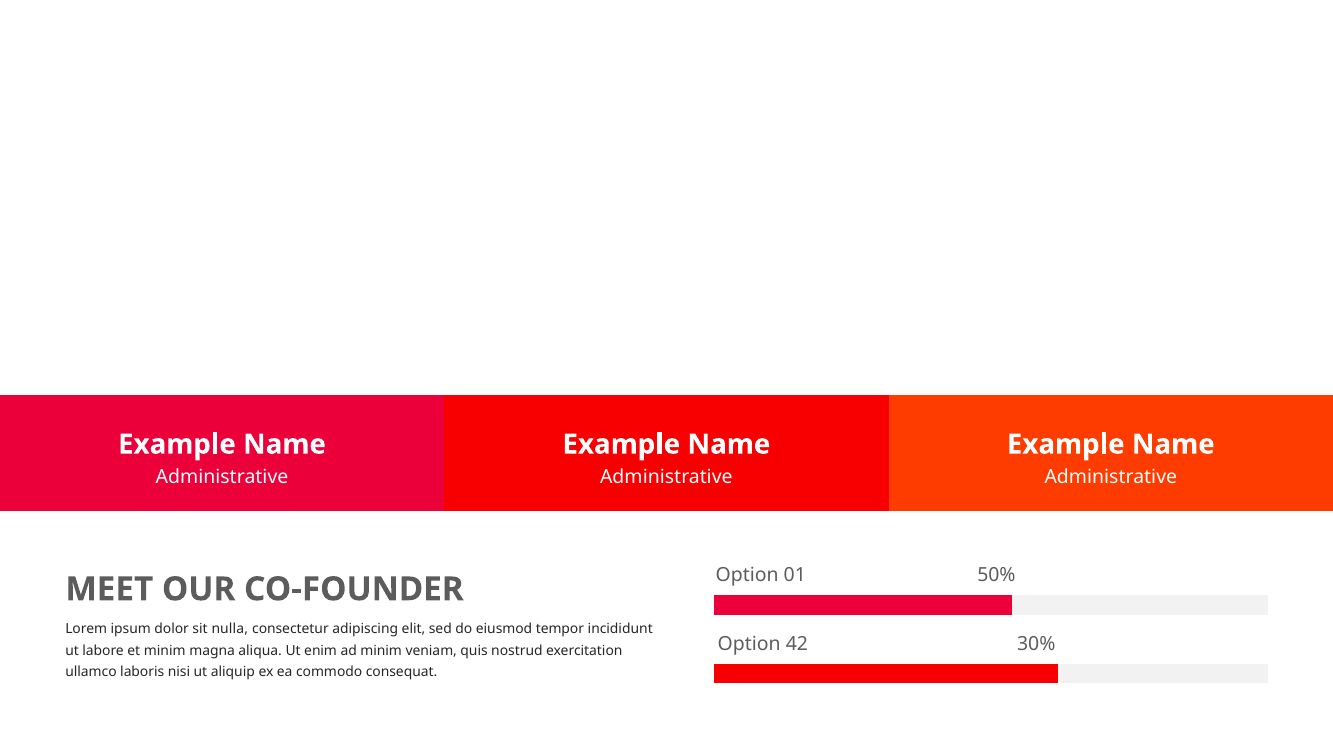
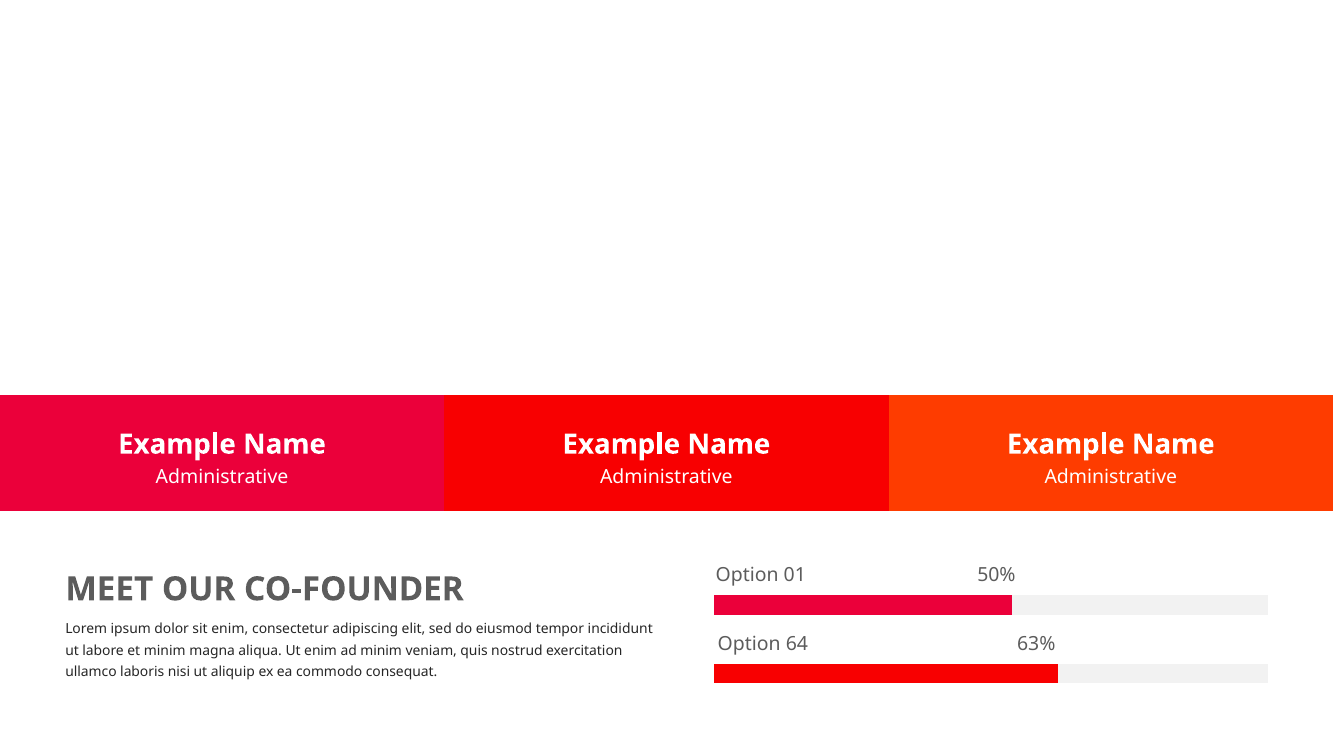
sit nulla: nulla -> enim (230, 629)
42: 42 -> 64 (797, 644)
30%: 30% -> 63% (1036, 644)
